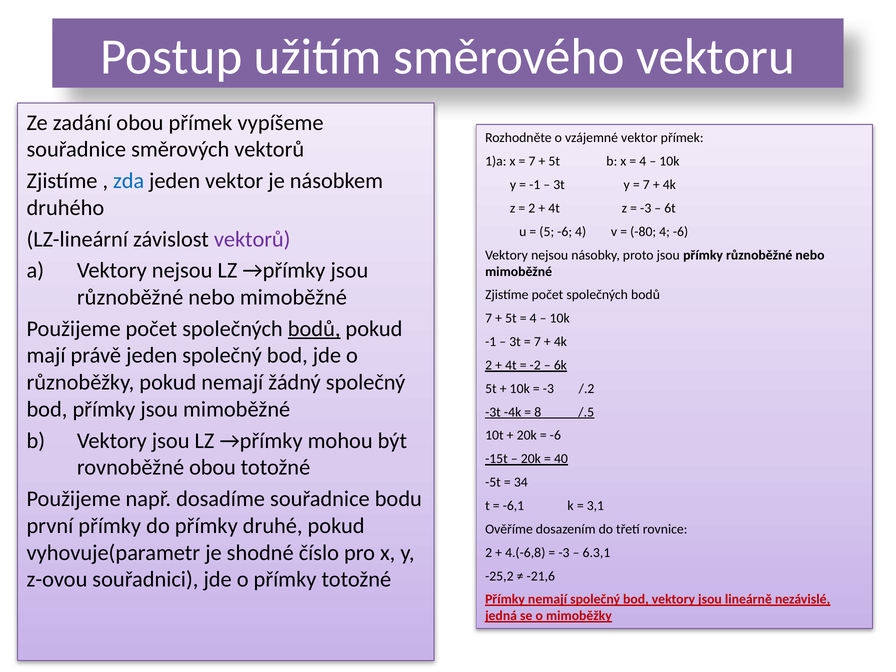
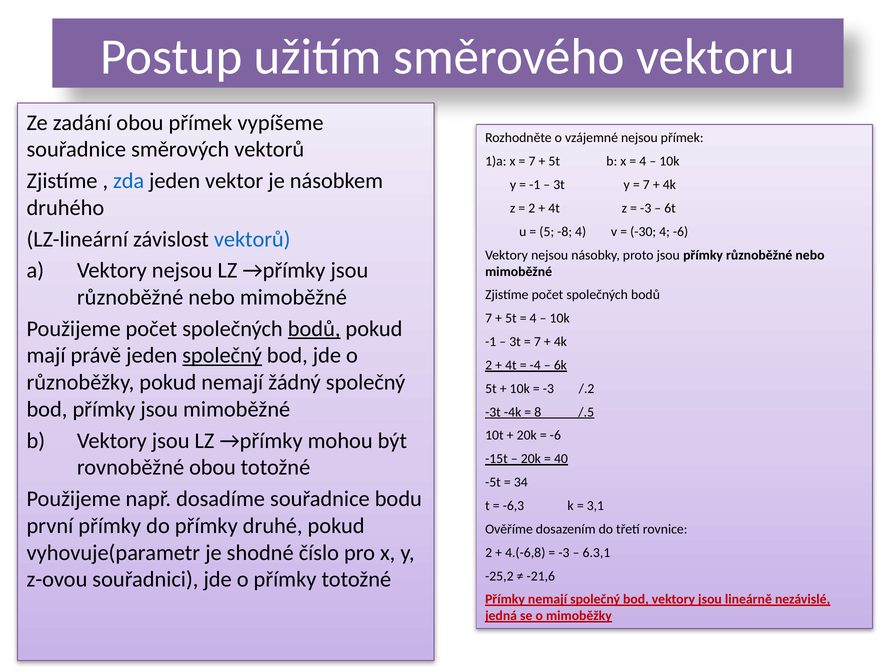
vzájemné vektor: vektor -> nejsou (639, 138)
5 -6: -6 -> -8 (565, 232)
-80: -80 -> -30 (643, 232)
vektorů colour: purple -> blue (252, 239)
společný underline: none -> present (222, 356)
-2: -2 -> -4 (535, 365)
-6,1: -6,1 -> -6,3 (513, 506)
